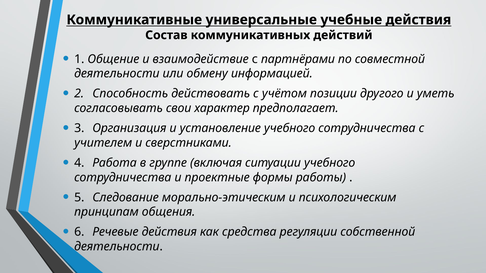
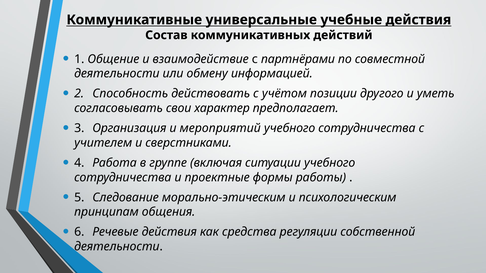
установление: установление -> мероприятий (220, 128)
